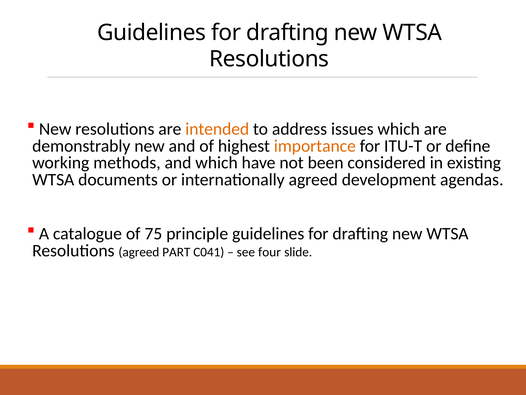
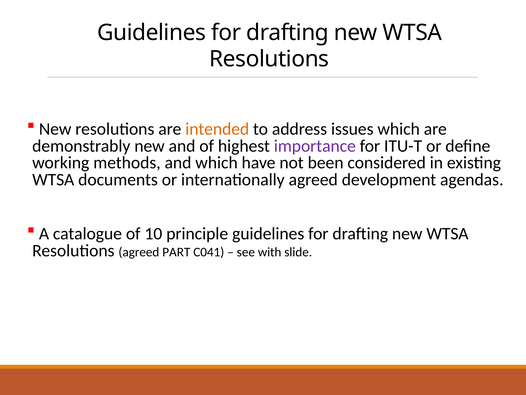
importance colour: orange -> purple (315, 146)
75: 75 -> 10 (153, 233)
four: four -> with (270, 252)
